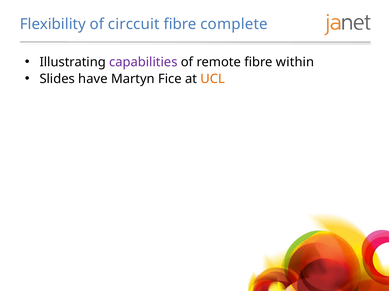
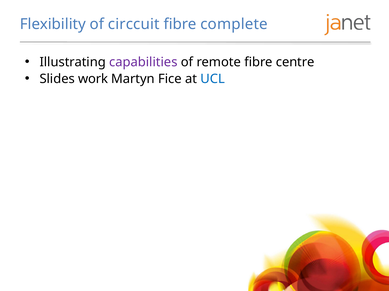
within: within -> centre (295, 62)
have: have -> work (93, 79)
UCL colour: orange -> blue (213, 79)
